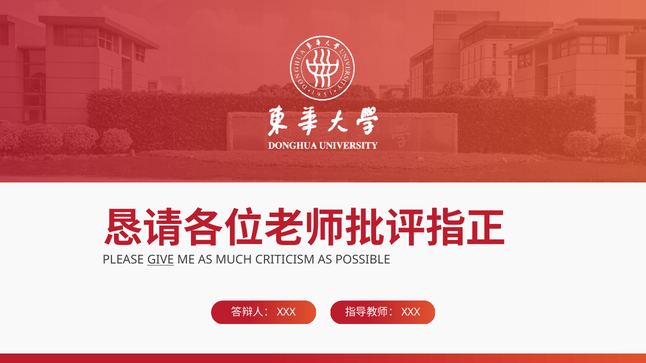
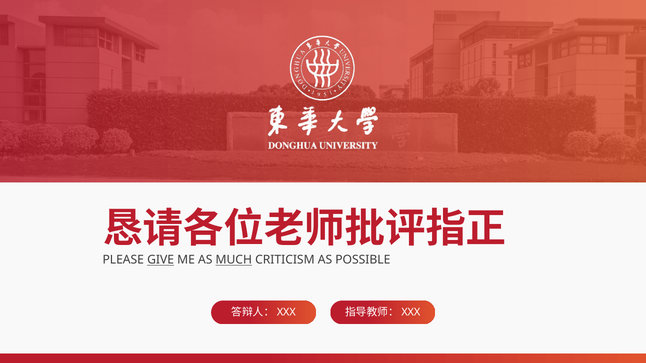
MUCH underline: none -> present (234, 260)
